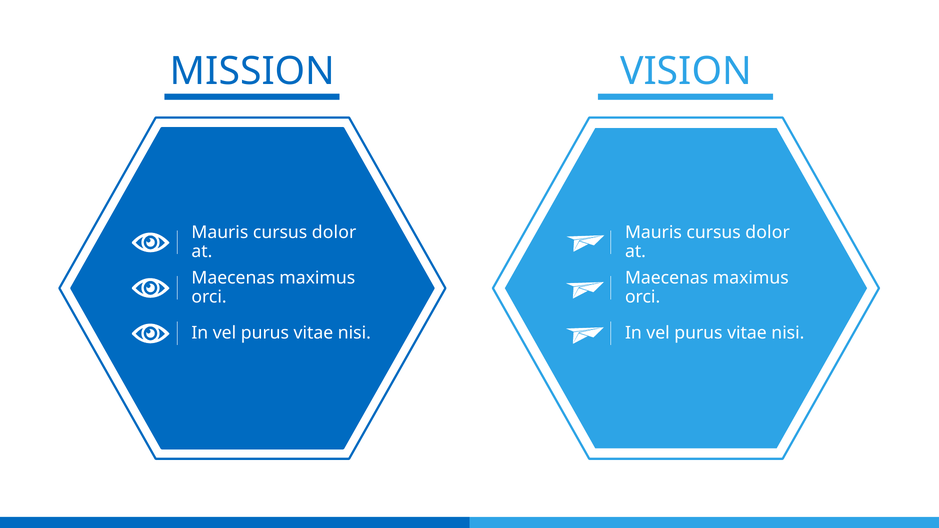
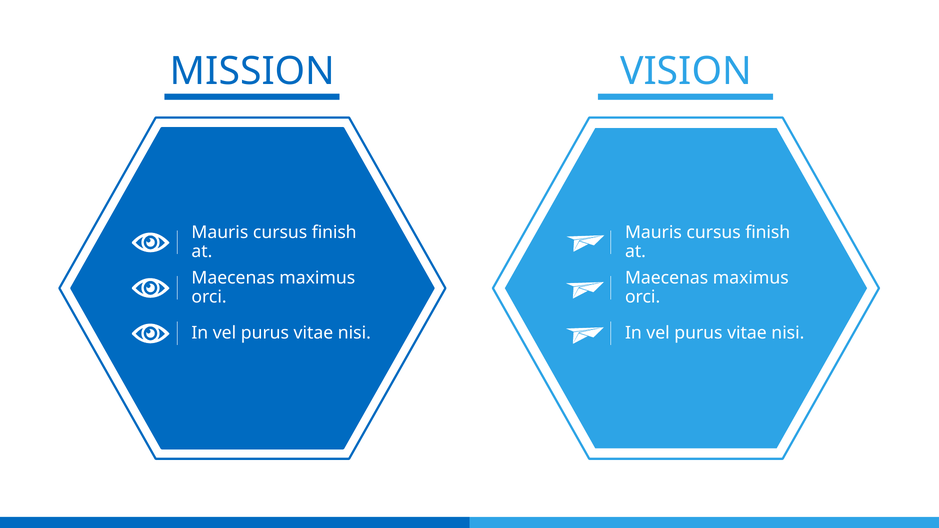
dolor: dolor -> finish (334, 233)
dolor: dolor -> finish (768, 233)
